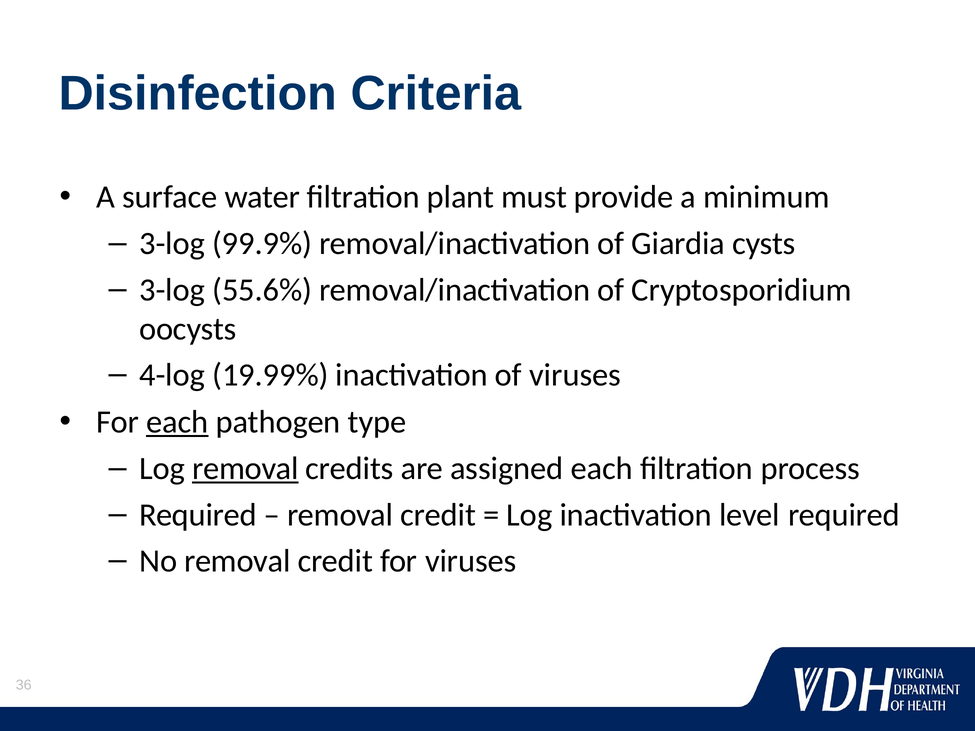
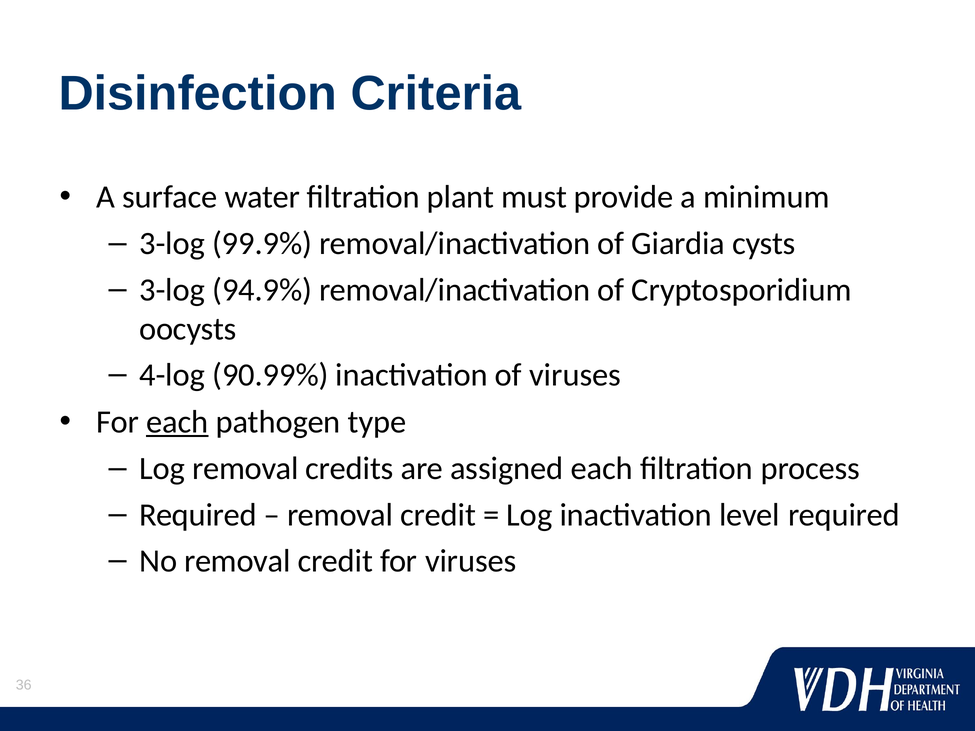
55.6%: 55.6% -> 94.9% (262, 290)
19.99%: 19.99% -> 90.99% (270, 375)
removal underline: present -> none (245, 469)
